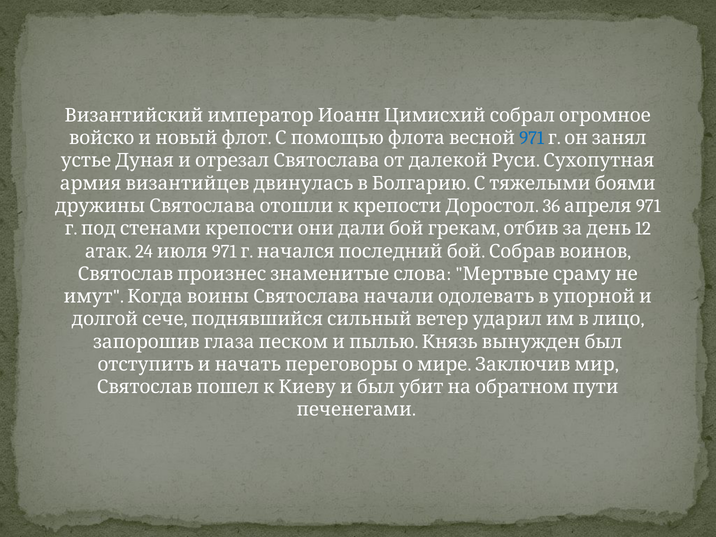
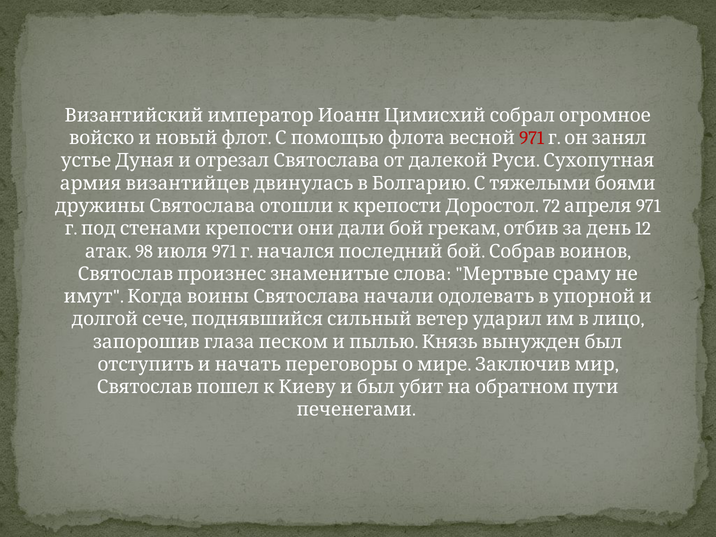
971 colour: blue -> red (532, 138)
36: 36 -> 72 (551, 206)
24: 24 -> 98 (144, 251)
